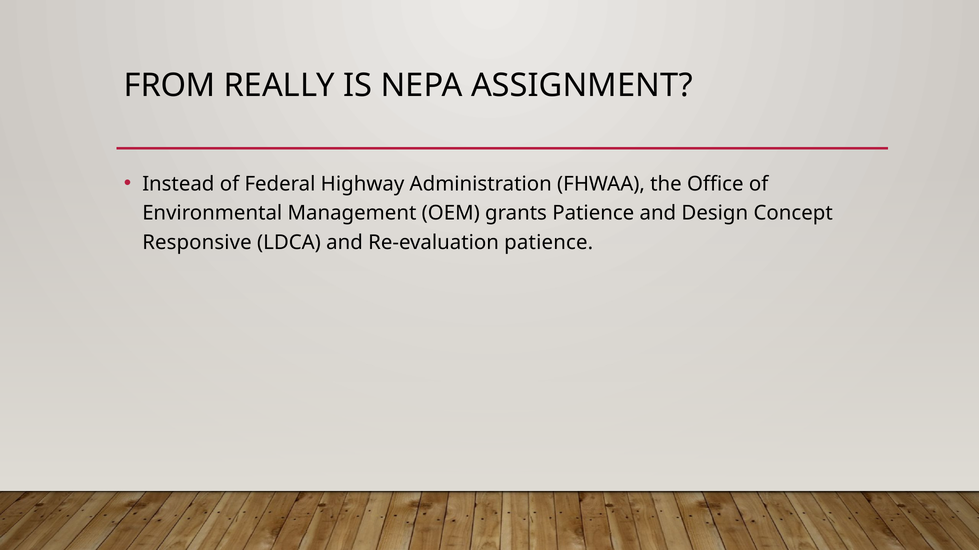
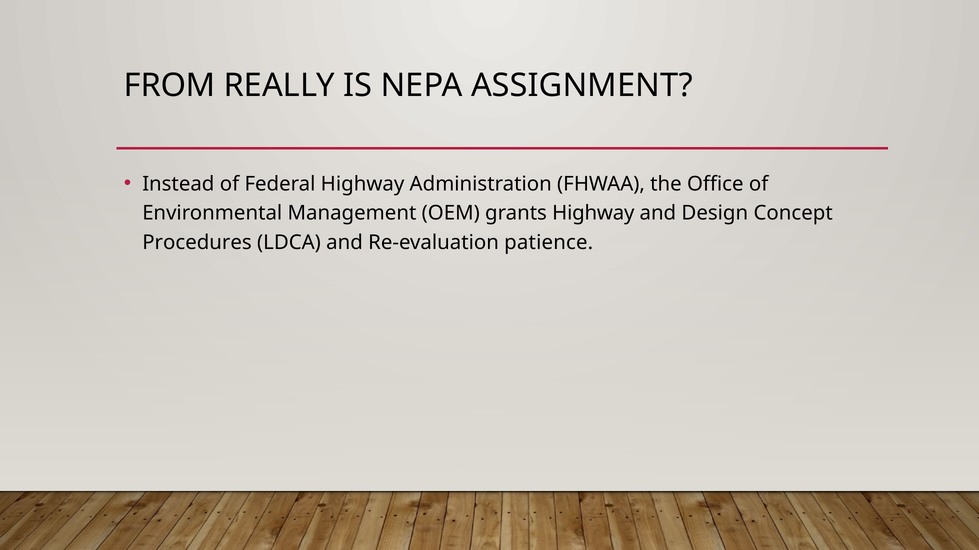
grants Patience: Patience -> Highway (593, 214)
Responsive: Responsive -> Procedures (197, 243)
